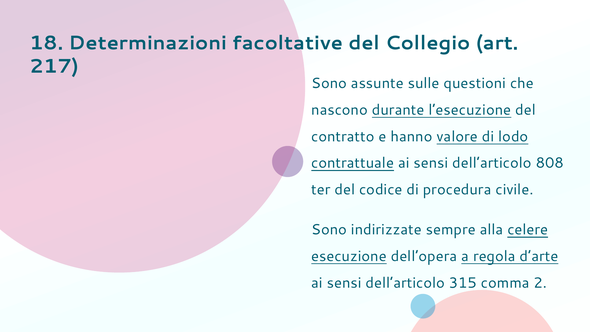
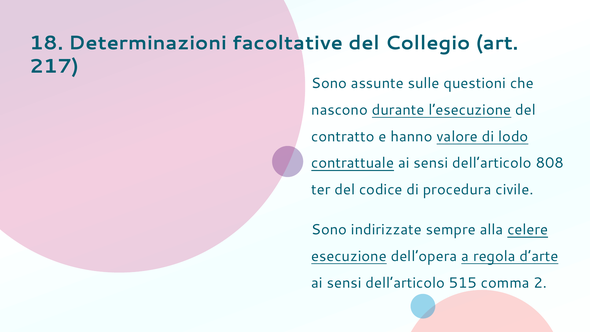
315: 315 -> 515 (463, 283)
